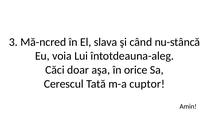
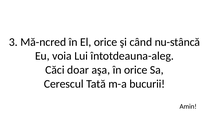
El slava: slava -> orice (106, 42)
cuptor: cuptor -> bucurii (147, 84)
